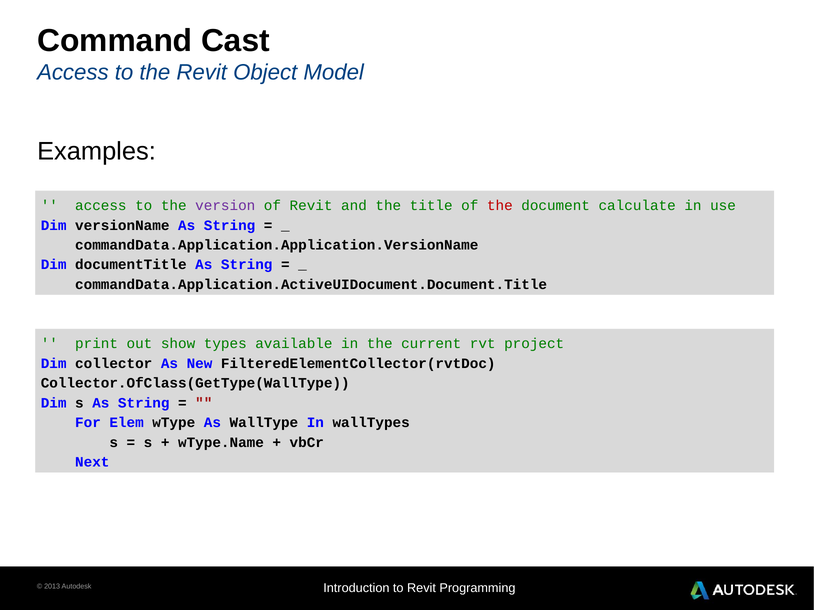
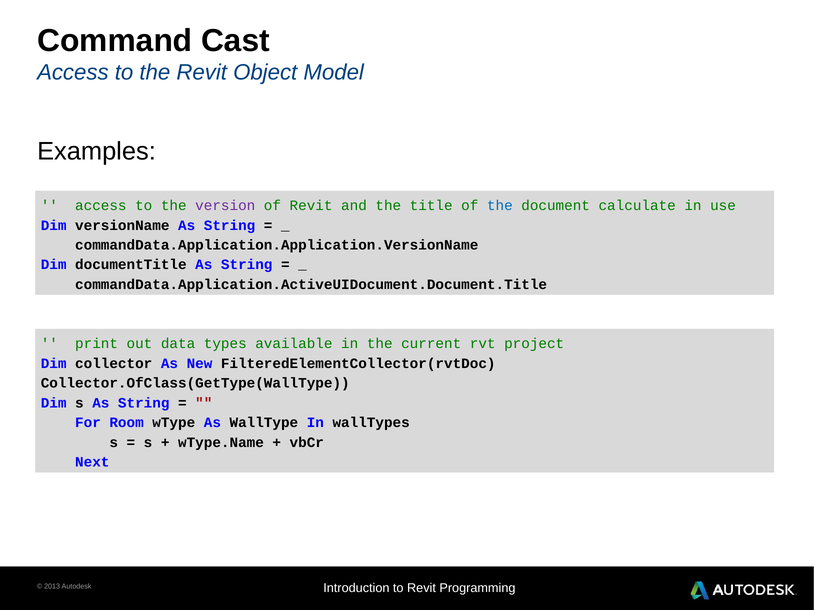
the colour: red -> blue (500, 206)
show: show -> data (178, 344)
Elem: Elem -> Room (127, 423)
